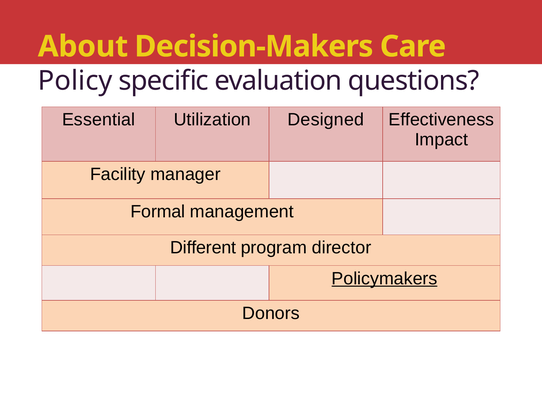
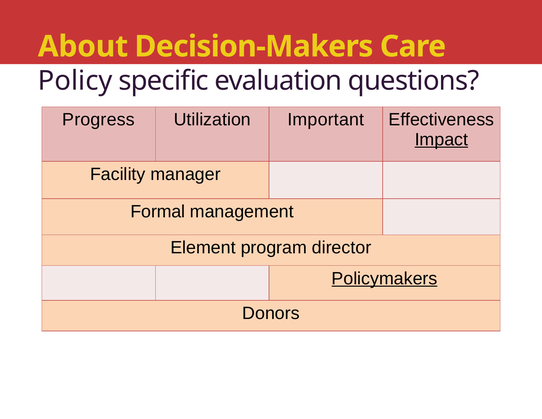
Essential: Essential -> Progress (99, 120)
Designed: Designed -> Important (326, 120)
Impact underline: none -> present (441, 140)
Different: Different -> Element (203, 248)
